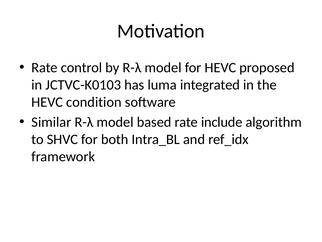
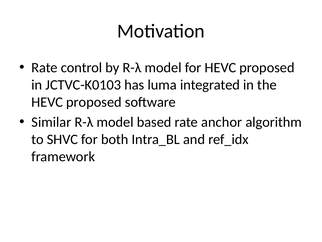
condition: condition -> proposed (94, 102)
include: include -> anchor (222, 122)
